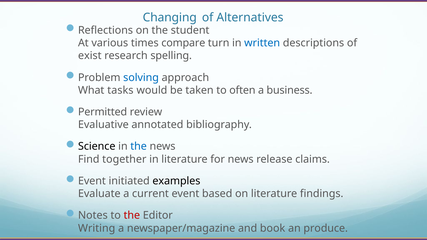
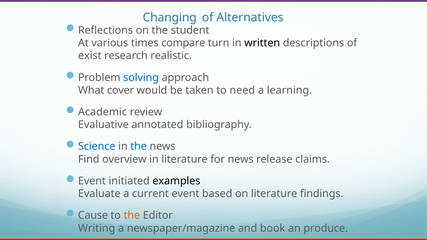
written colour: blue -> black (262, 43)
spelling: spelling -> realistic (171, 56)
tasks: tasks -> cover (121, 90)
often: often -> need (242, 90)
business: business -> learning (289, 90)
Permitted: Permitted -> Academic (102, 112)
Science colour: black -> blue (97, 147)
together: together -> overview (124, 159)
Notes: Notes -> Cause (93, 216)
the colour: red -> orange (132, 216)
